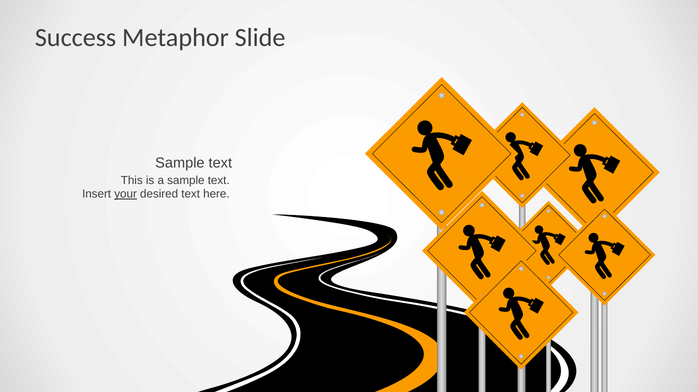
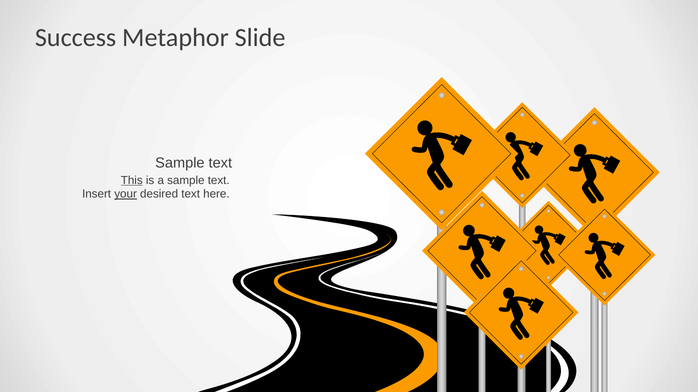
This underline: none -> present (132, 181)
